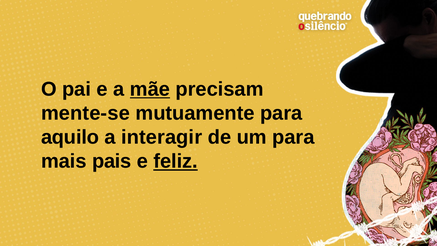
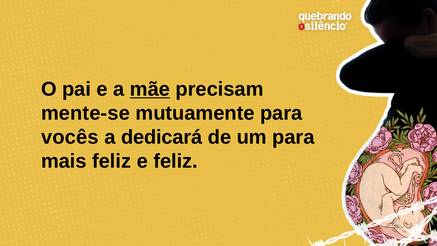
aquilo: aquilo -> vocês (70, 137)
interagir: interagir -> dedicará (162, 137)
mais pais: pais -> feliz (112, 161)
feliz underline: present -> none (176, 161)
